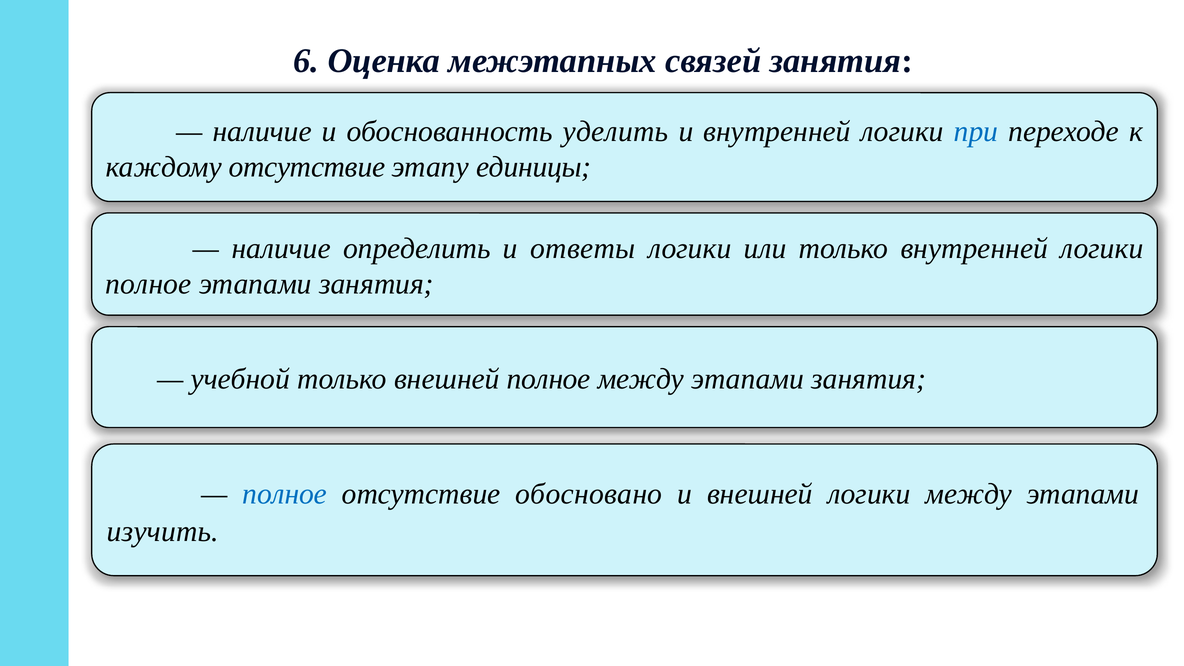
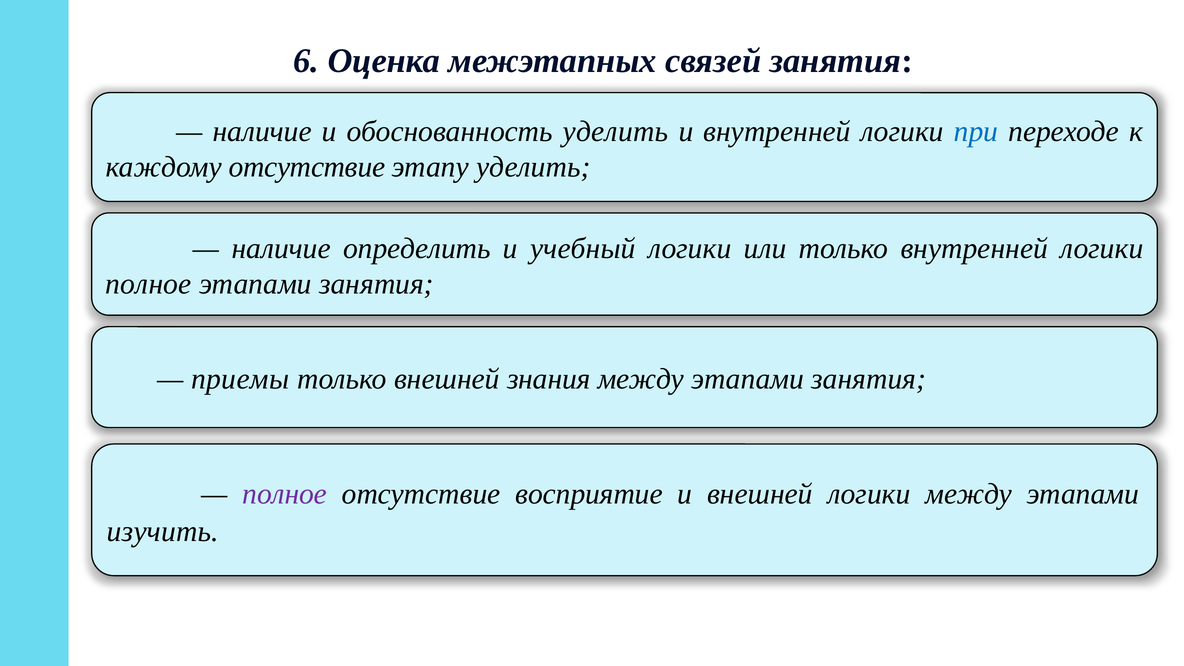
этапу единицы: единицы -> уделить (533, 167)
ответы: ответы -> учебный (583, 248)
учебной: учебной -> приемы (240, 379)
внешней полное: полное -> знания (549, 379)
полное colour: blue -> purple (285, 494)
обосновано: обосновано -> восприятие (589, 494)
